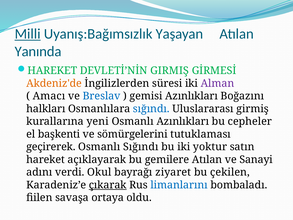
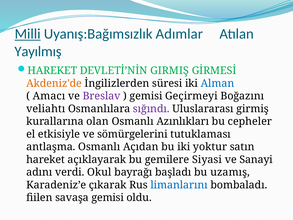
Yaşayan: Yaşayan -> Adımlar (179, 34)
Yanında: Yanında -> Yayılmış (38, 51)
Alman colour: purple -> blue (217, 83)
Breslav colour: blue -> purple (102, 96)
gemisi Azınlıkları: Azınlıkları -> Geçirmeyi (191, 96)
halkları: halkları -> veliahtı (46, 109)
sığındı colour: blue -> purple (151, 109)
yeni: yeni -> olan (98, 121)
başkenti: başkenti -> etkisiyle (59, 134)
geçirerek: geçirerek -> antlaşma (51, 147)
Osmanlı Sığındı: Sığındı -> Açıdan (141, 147)
gemilere Atılan: Atılan -> Siyasi (207, 159)
ziyaret: ziyaret -> başladı (173, 172)
çekilen: çekilen -> uzamış (230, 172)
çıkarak underline: present -> none (108, 185)
savaşa ortaya: ortaya -> gemisi (108, 197)
